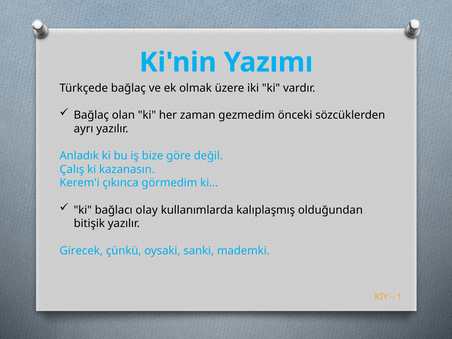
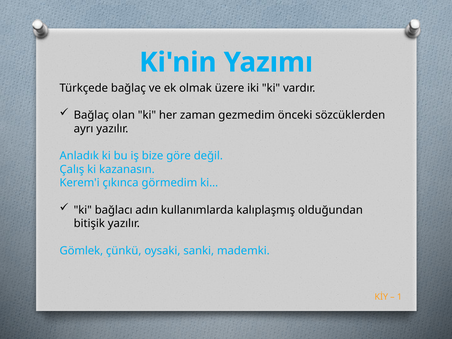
olay: olay -> adın (147, 210)
Girecek: Girecek -> Gömlek (81, 251)
